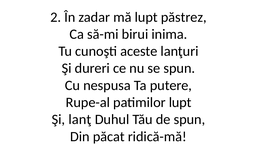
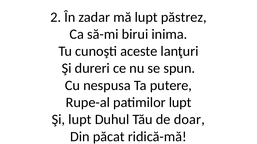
Şi lanţ: lanţ -> lupt (80, 120)
de spun: spun -> doar (189, 120)
